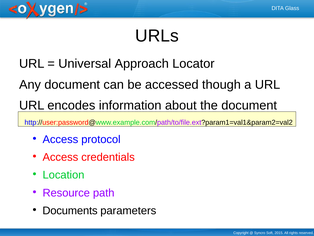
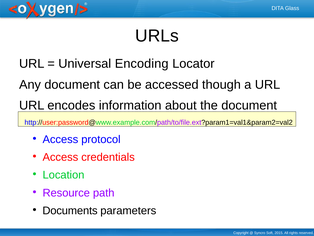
Approach: Approach -> Encoding (142, 64)
